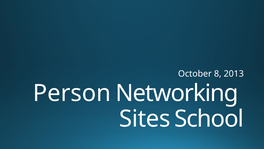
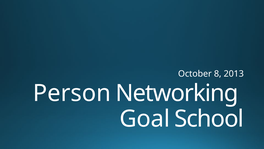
Sites: Sites -> Goal (145, 119)
